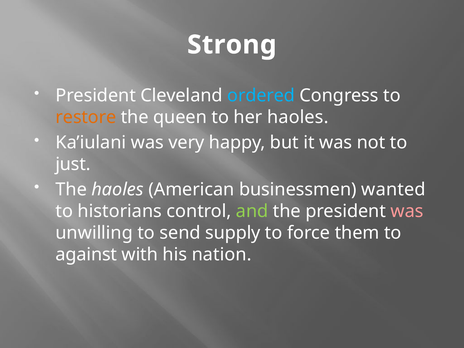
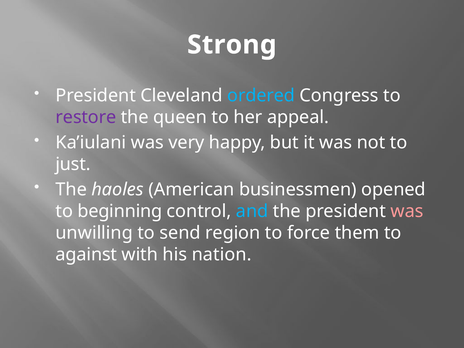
restore colour: orange -> purple (86, 117)
her haoles: haoles -> appeal (298, 117)
wanted: wanted -> opened (394, 189)
historians: historians -> beginning (120, 211)
and colour: light green -> light blue (252, 211)
supply: supply -> region (233, 233)
